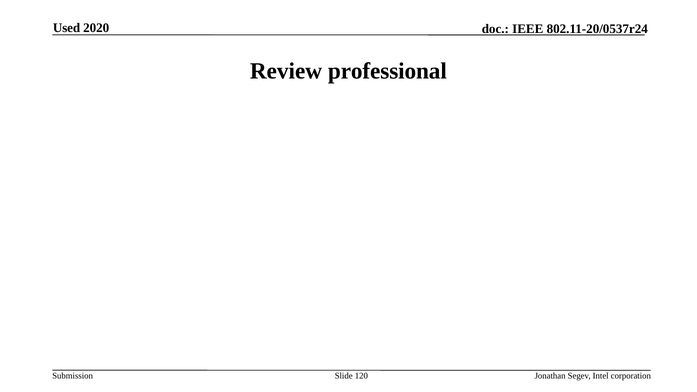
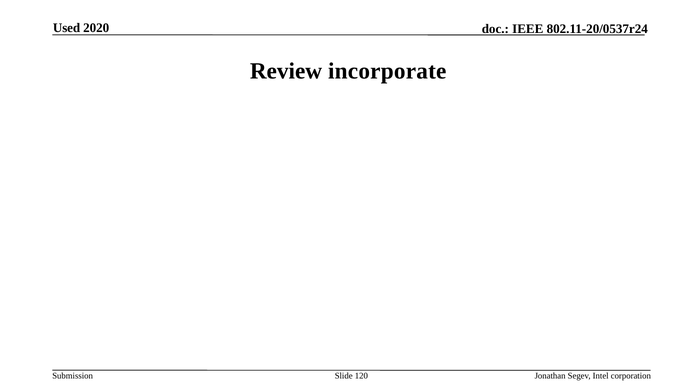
professional: professional -> incorporate (387, 71)
